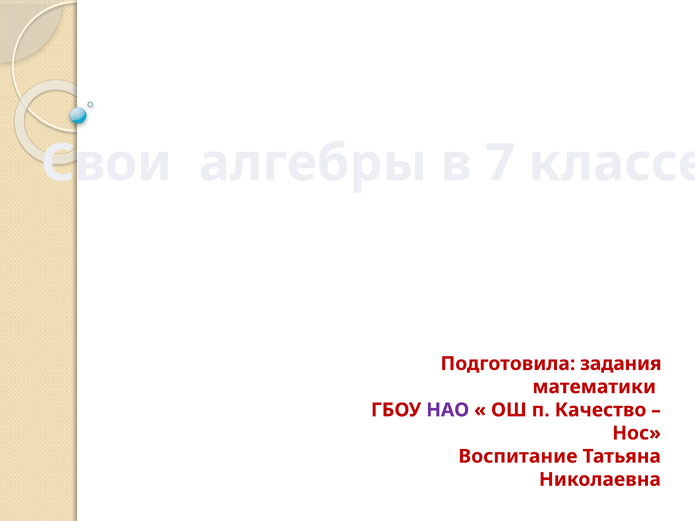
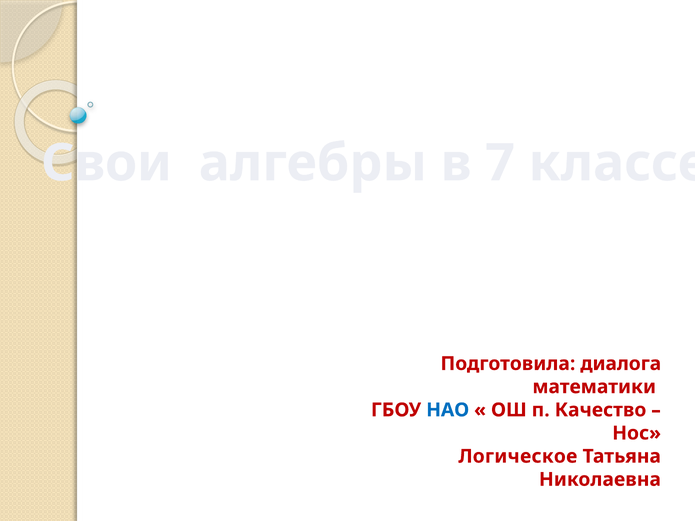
задания: задания -> диалога (621, 364)
НАО colour: purple -> blue (448, 410)
Воспитание: Воспитание -> Логическое (518, 457)
